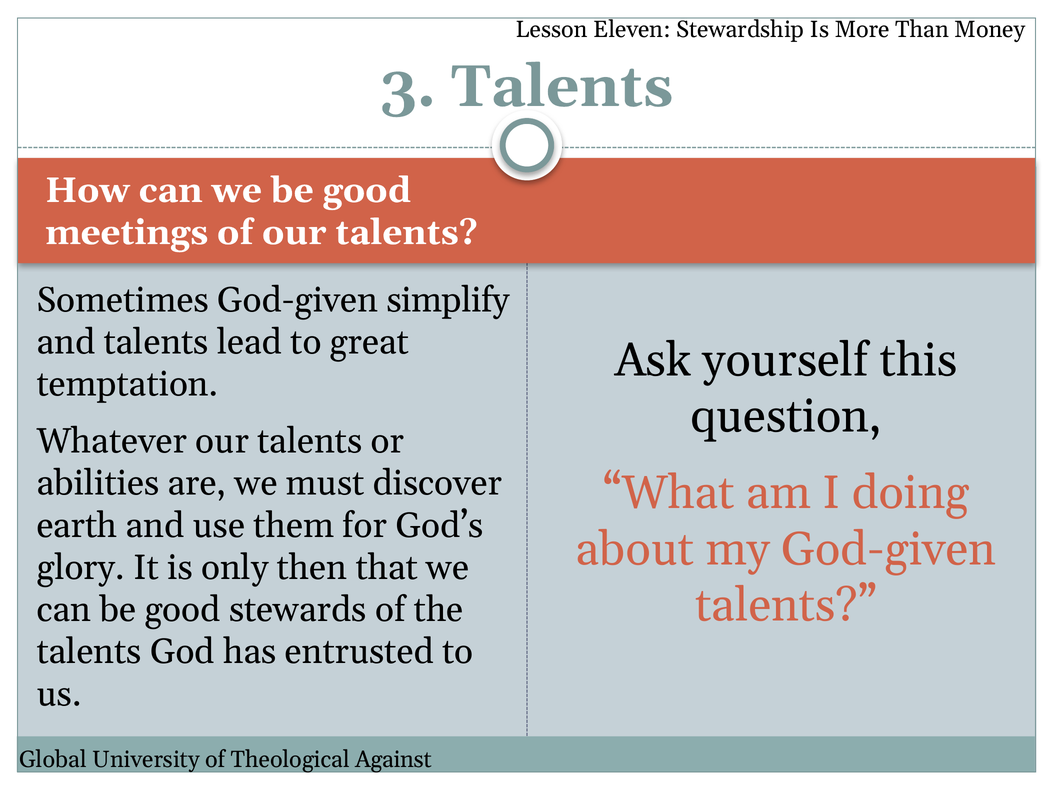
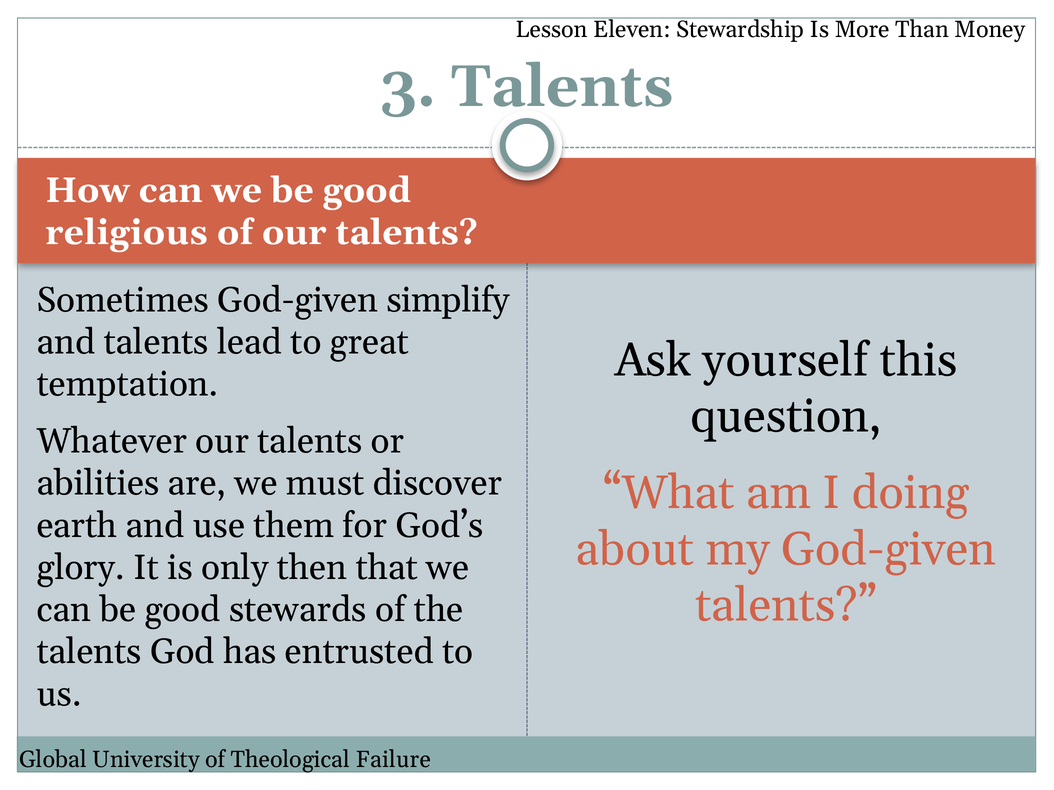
meetings: meetings -> religious (126, 233)
Against: Against -> Failure (393, 760)
